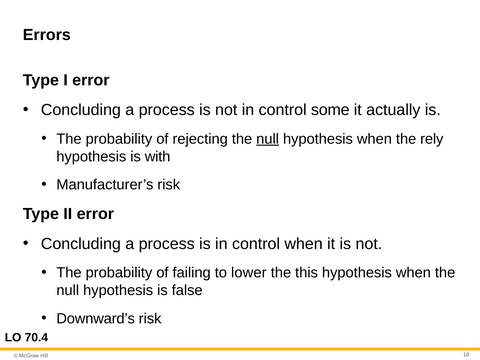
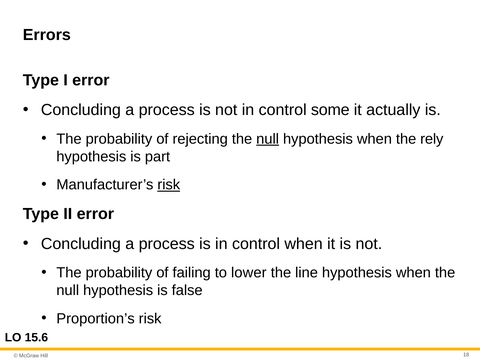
with: with -> part (158, 157)
risk underline: none -> present (169, 185)
this: this -> line (307, 273)
Downward’s: Downward’s -> Proportion’s (96, 319)
70.4: 70.4 -> 15.6 (36, 338)
